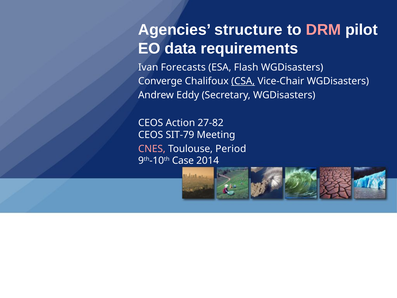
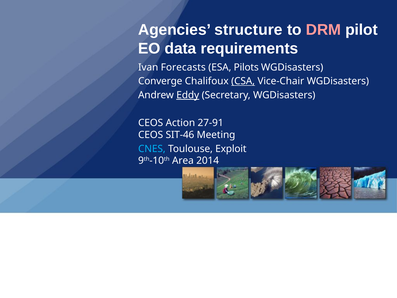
Flash: Flash -> Pilots (246, 67)
Eddy underline: none -> present (188, 95)
27-82: 27-82 -> 27-91 (211, 123)
SIT-79: SIT-79 -> SIT-46 (180, 135)
CNES colour: pink -> light blue (152, 149)
Period: Period -> Exploit (231, 149)
Case: Case -> Area (183, 161)
